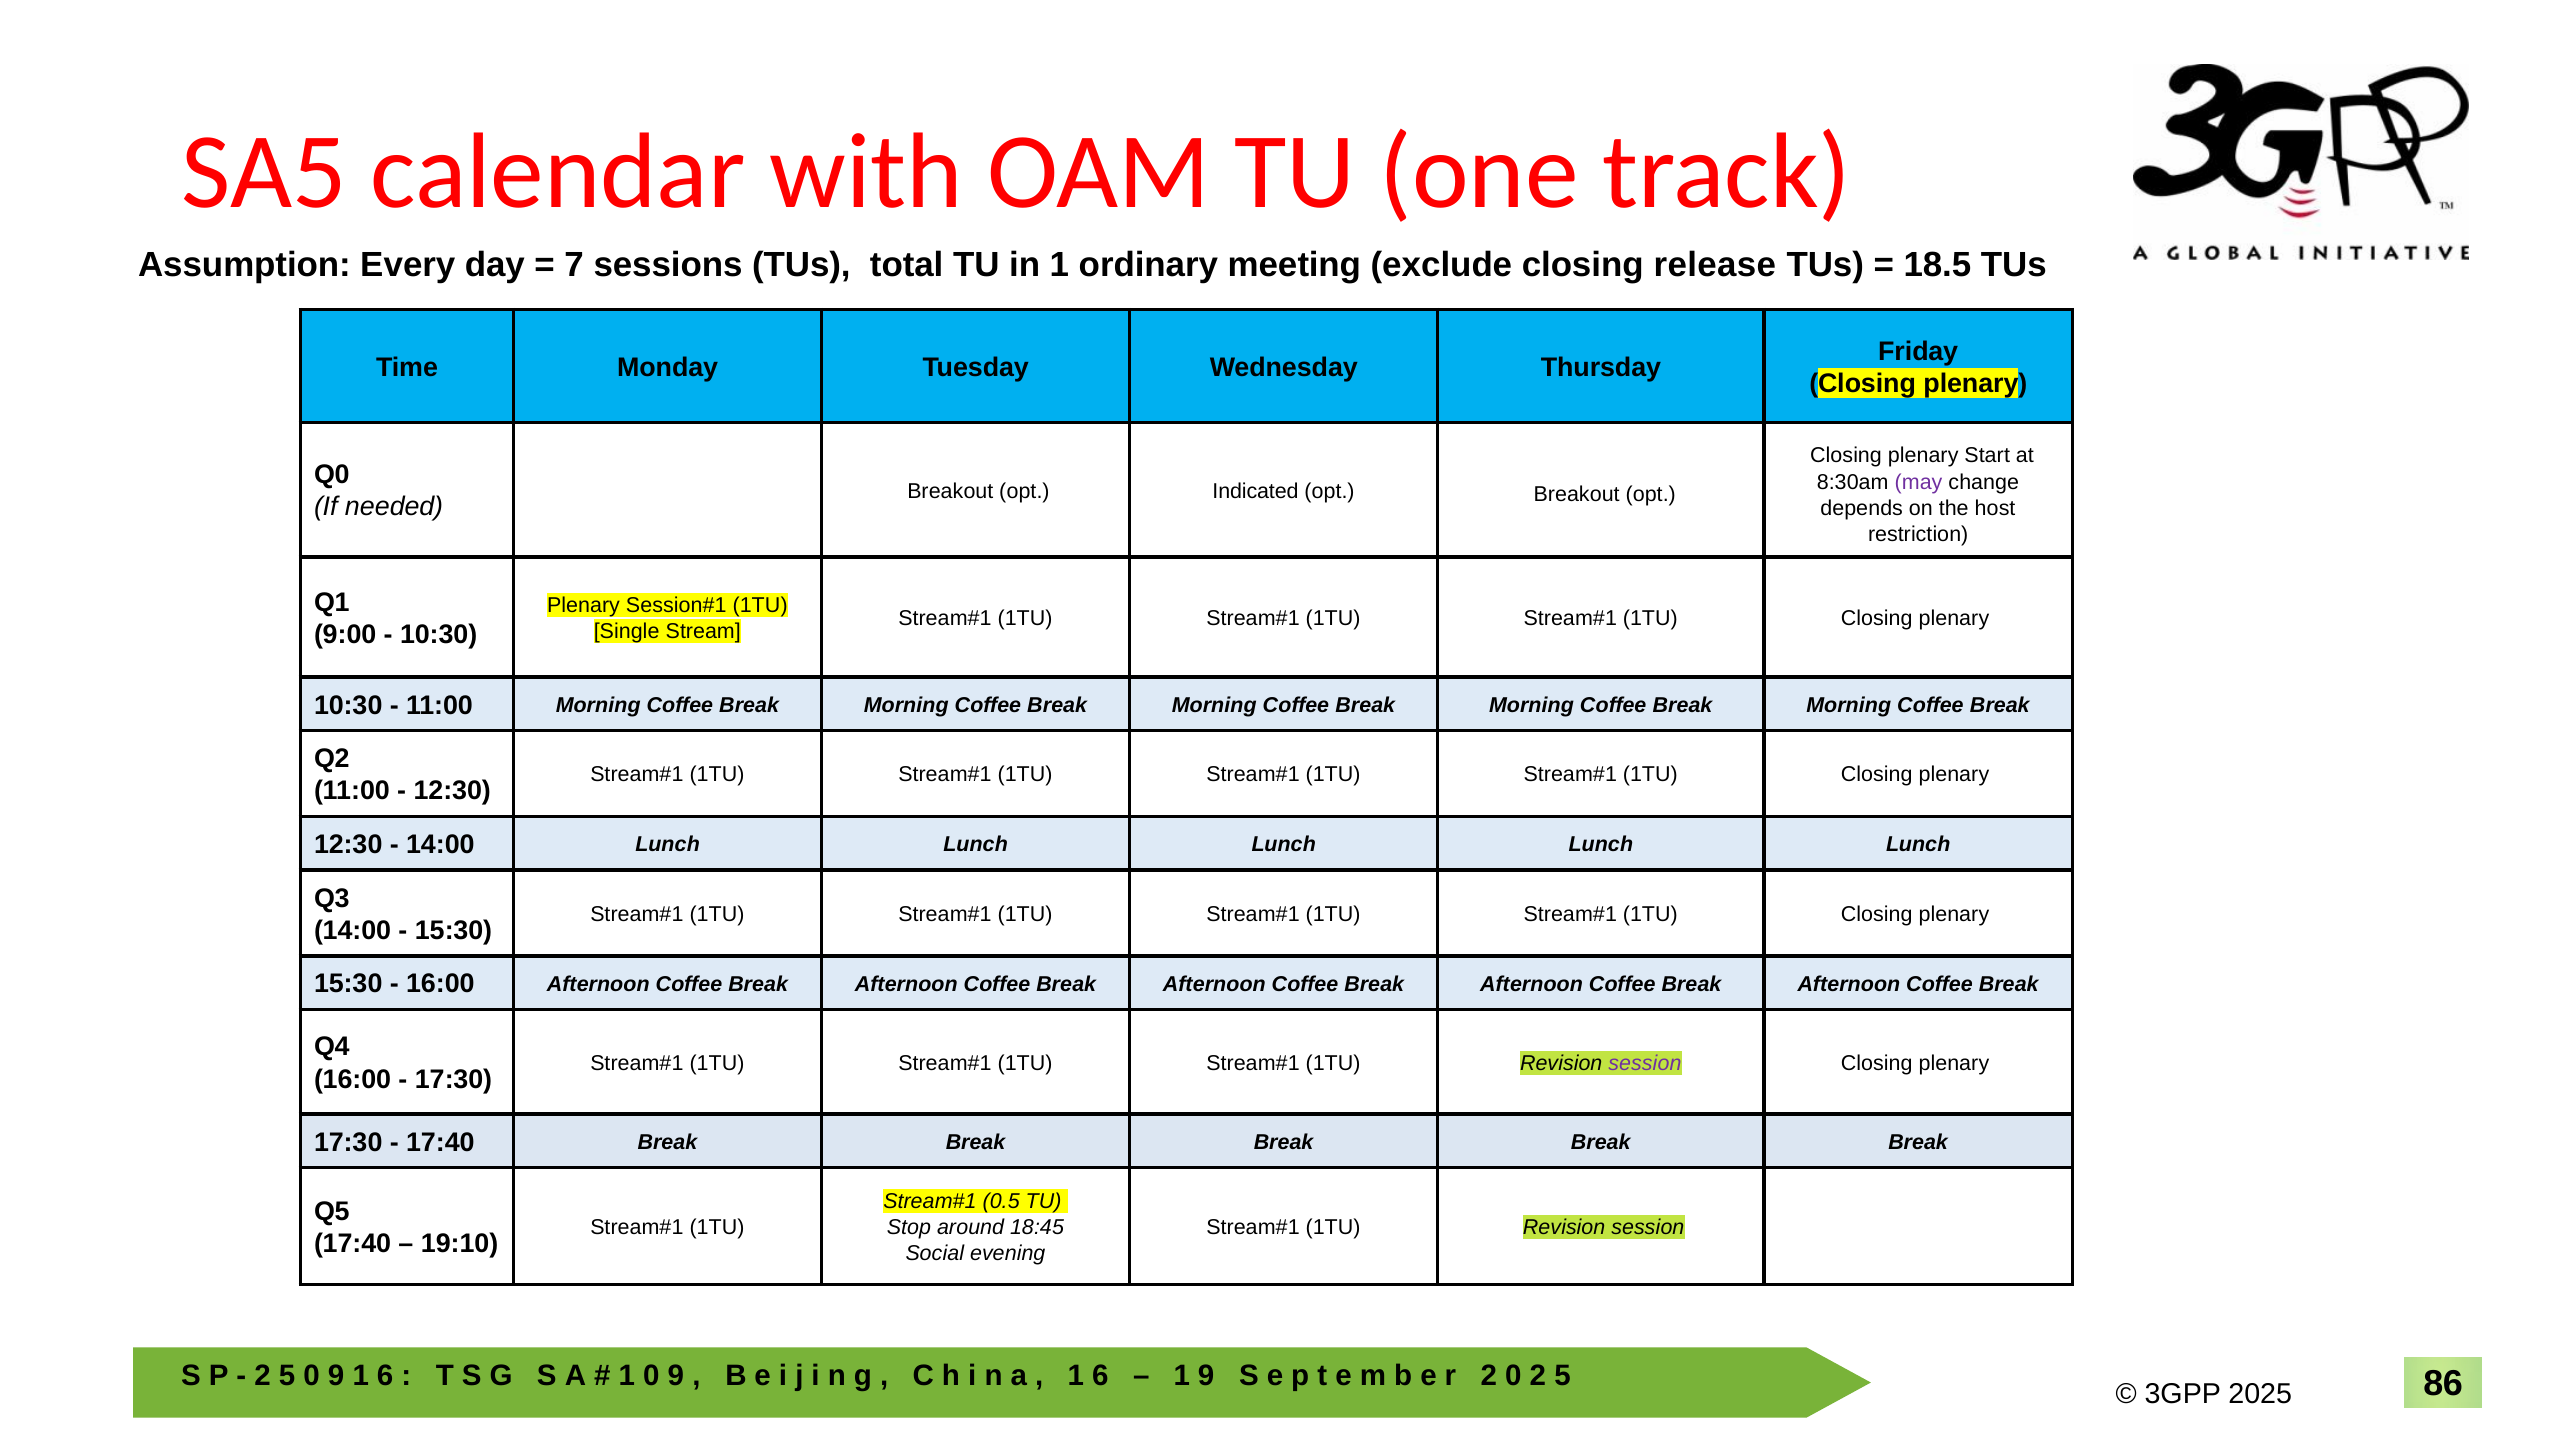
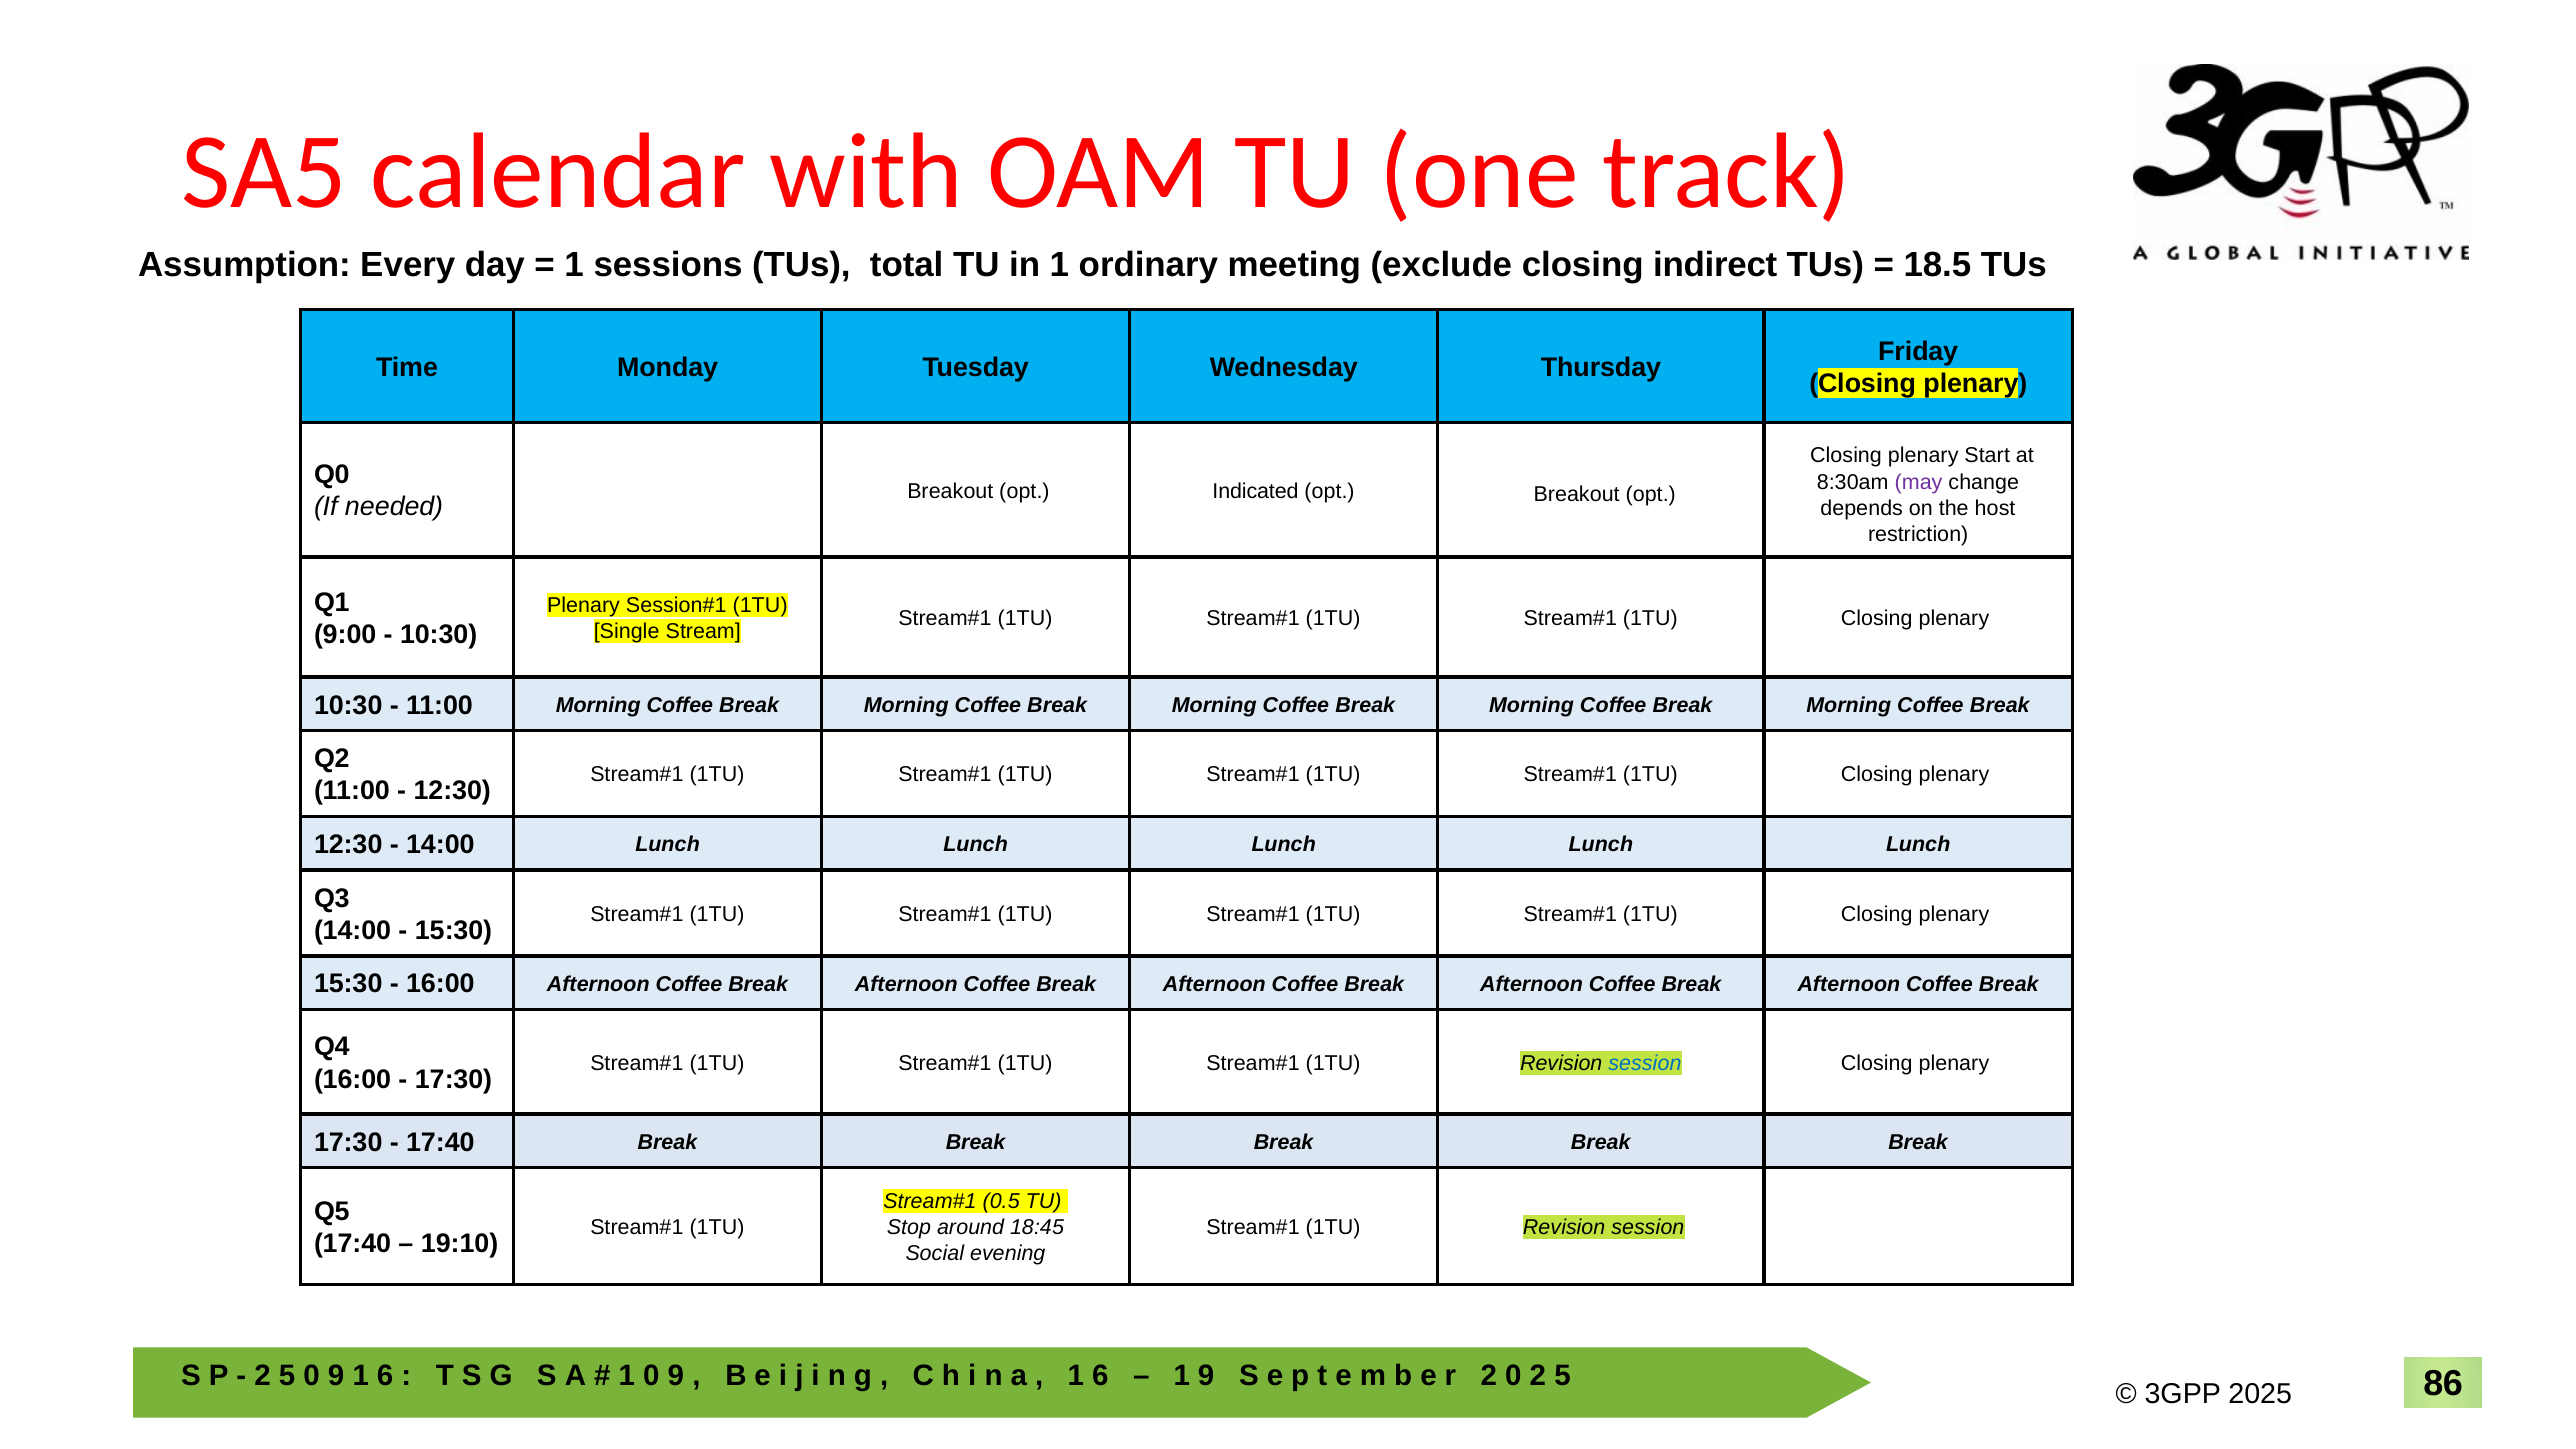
7: 7 -> 1 (574, 265)
release: release -> indirect (1715, 265)
session colour: purple -> blue (1645, 1063)
